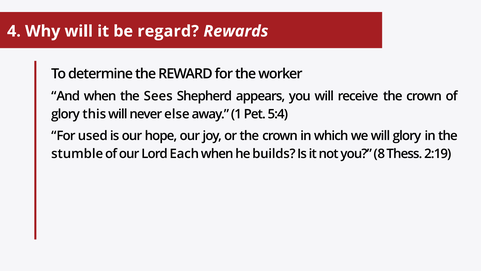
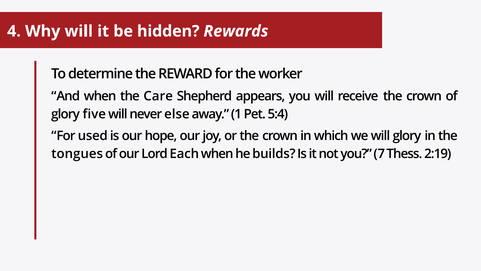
regard: regard -> hidden (168, 31)
Sees: Sees -> Care (158, 96)
this: this -> five (94, 114)
stumble: stumble -> tongues (77, 154)
8: 8 -> 7 (379, 154)
